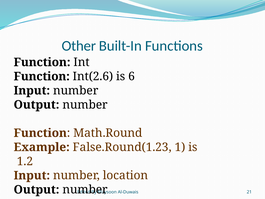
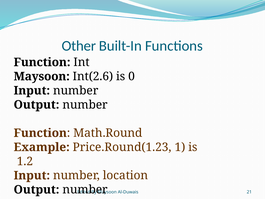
Function: Function -> Maysoon (42, 76)
6: 6 -> 0 (132, 76)
False.Round(1.23: False.Round(1.23 -> Price.Round(1.23 (122, 147)
